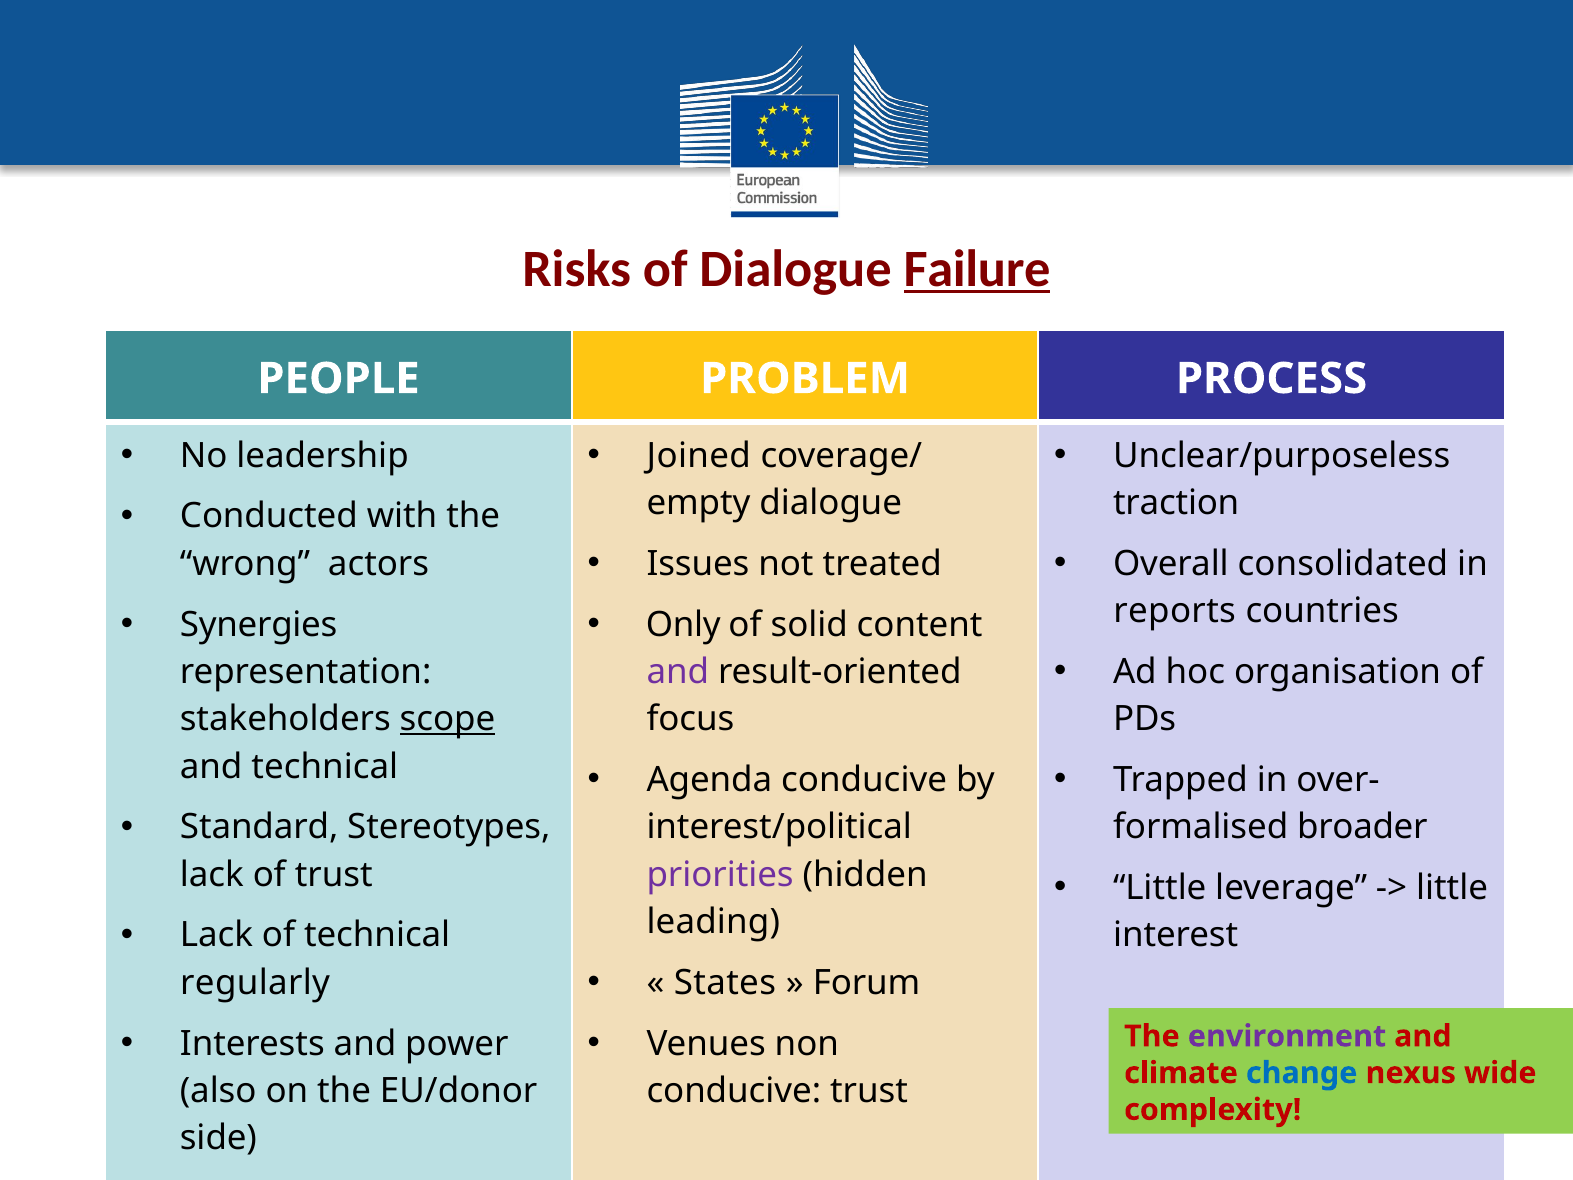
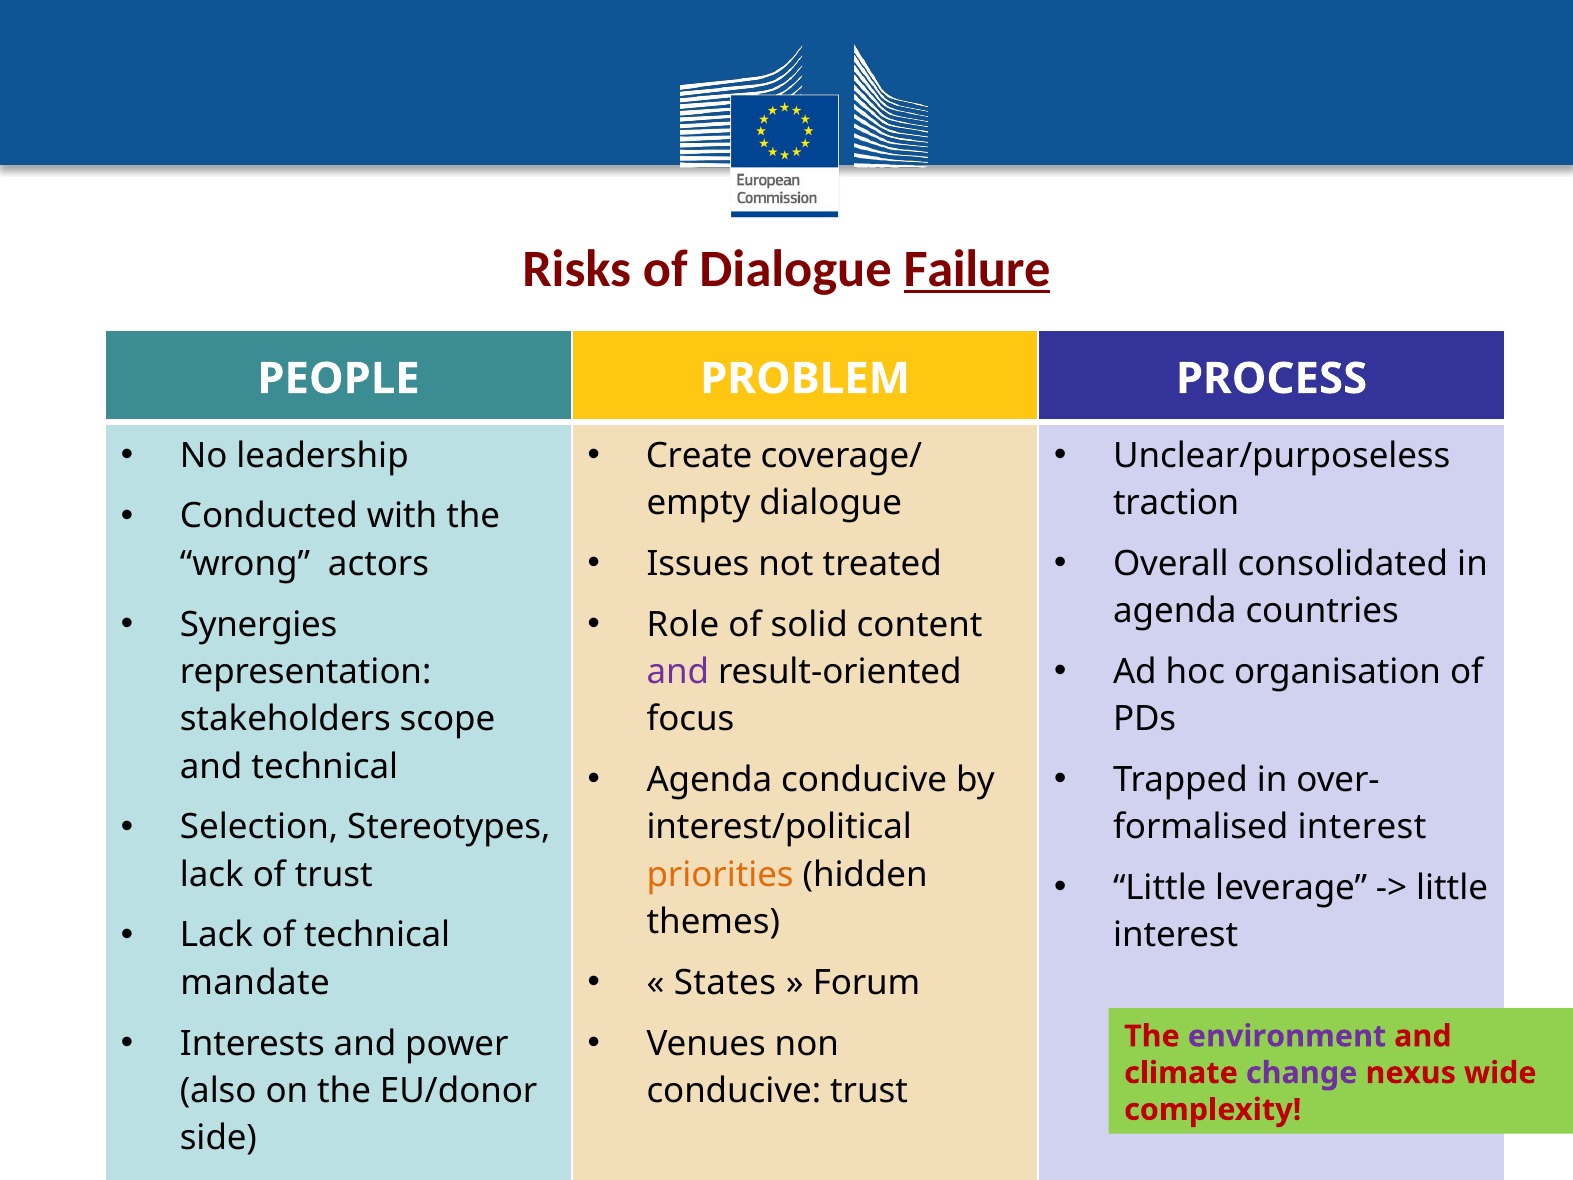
Joined: Joined -> Create (699, 456)
reports: reports -> agenda (1175, 611)
Only: Only -> Role (683, 624)
scope underline: present -> none (447, 719)
Standard: Standard -> Selection (259, 827)
broader: broader -> interest (1362, 827)
priorities colour: purple -> orange (720, 875)
leading: leading -> themes (713, 922)
regularly: regularly -> mandate (255, 983)
change colour: blue -> purple (1302, 1073)
